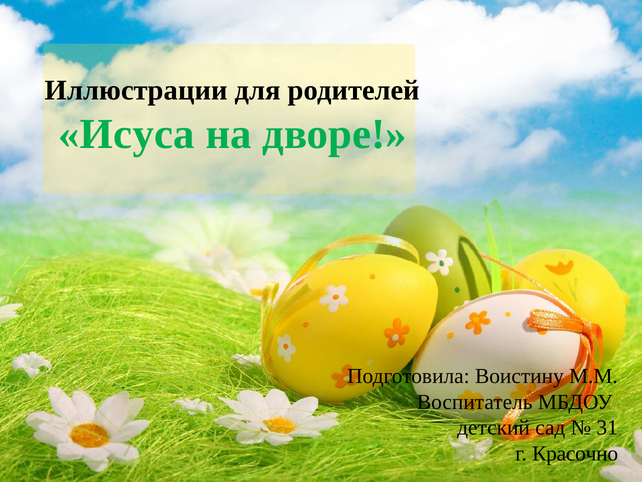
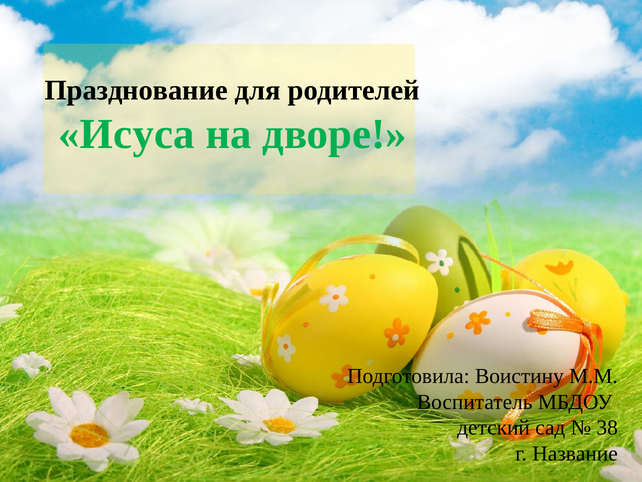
Иллюстрации: Иллюстрации -> Празднование (136, 90)
31: 31 -> 38 (607, 427)
Красочно: Красочно -> Название (575, 453)
